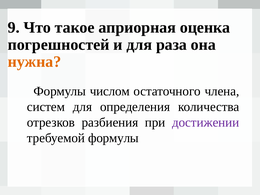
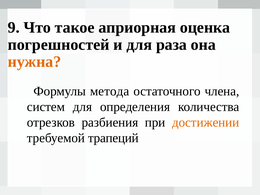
числом: числом -> метода (110, 91)
достижении colour: purple -> orange (206, 122)
требуемой формулы: формулы -> трапеций (113, 138)
